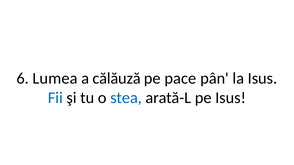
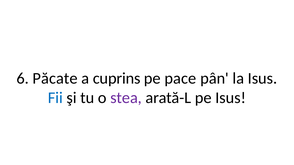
Lumea: Lumea -> Păcate (55, 78)
călăuză: călăuză -> cuprins (117, 78)
stea colour: blue -> purple (126, 98)
